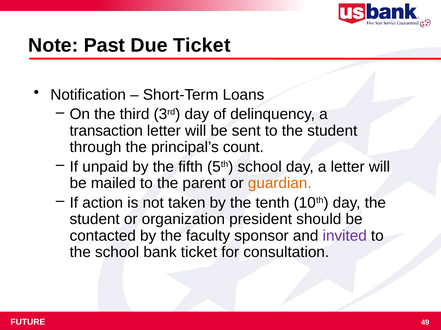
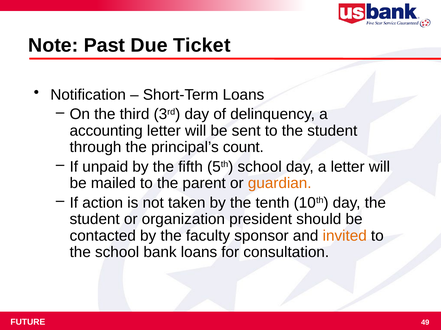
transaction: transaction -> accounting (106, 131)
invited colour: purple -> orange (345, 236)
bank ticket: ticket -> loans (199, 253)
